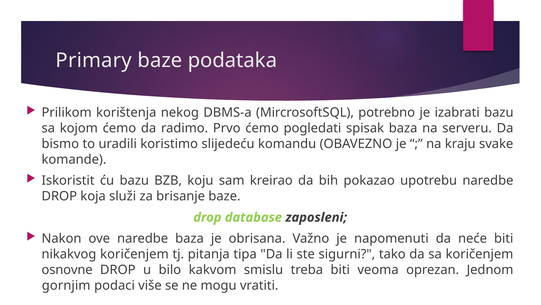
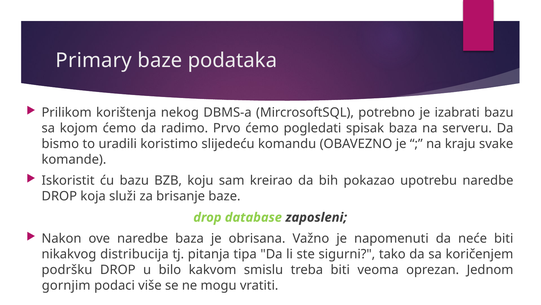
nikakvog koričenjem: koričenjem -> distribucija (134, 254)
osnovne: osnovne -> podršku (67, 269)
